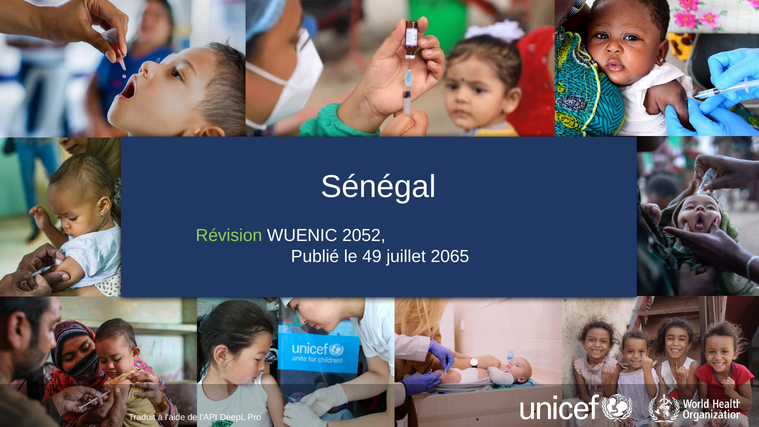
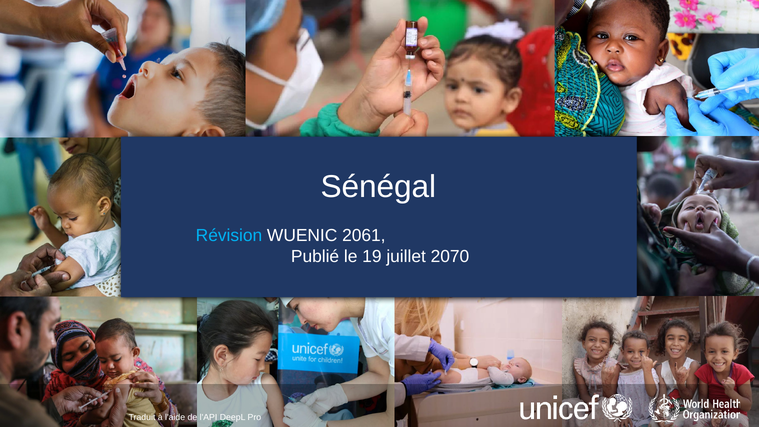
Révision colour: light green -> light blue (229, 235)
2052: 2052 -> 2061 (364, 235)
49: 49 -> 19 (372, 256)
2065: 2065 -> 2070 (450, 256)
